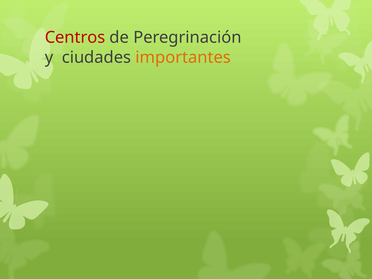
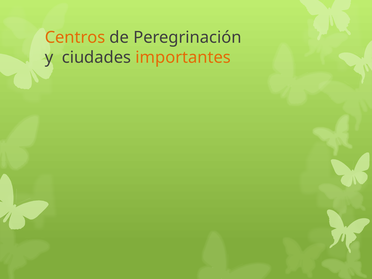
Centros colour: red -> orange (75, 38)
